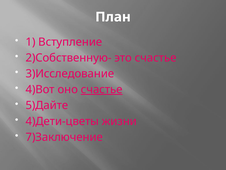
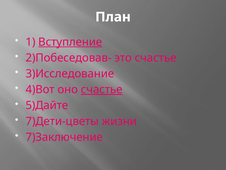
Вступление underline: none -> present (70, 42)
2)Собственную-: 2)Собственную- -> 2)Побеседовав- (69, 58)
4)Дети-цветы: 4)Дети-цветы -> 7)Дети-цветы (62, 121)
